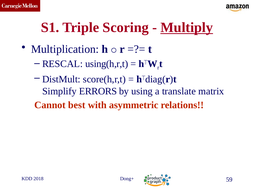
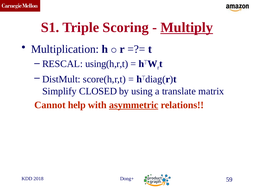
ERRORS: ERRORS -> CLOSED (98, 91)
best: best -> help (77, 105)
asymmetric underline: none -> present (134, 105)
